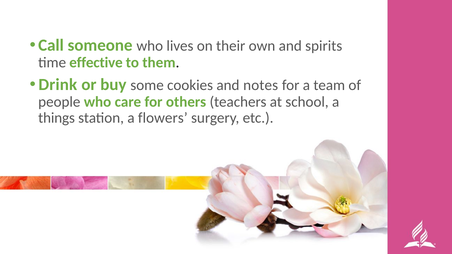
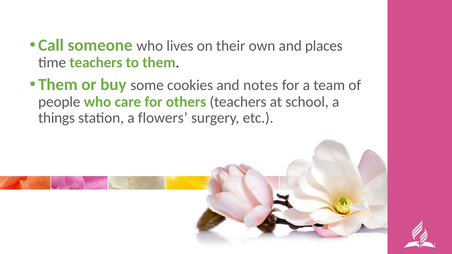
spirits: spirits -> places (324, 46)
time effective: effective -> teachers (96, 63)
Drink: Drink -> Them (58, 85)
